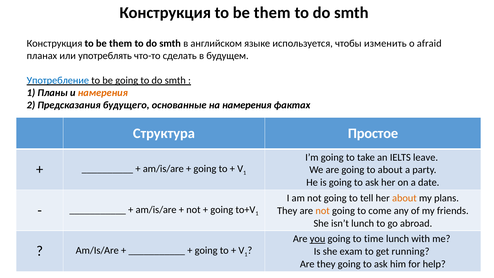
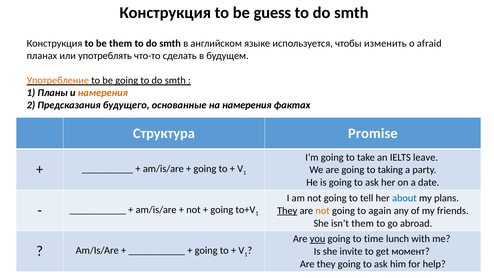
them: them -> guess (272, 13)
Употребление colour: blue -> orange (58, 80)
Простое: Простое -> Promise (373, 133)
to about: about -> taking (390, 170)
about colour: orange -> blue (404, 198)
They underline: none -> present (287, 211)
come: come -> again (380, 211)
isn’t lunch: lunch -> them (363, 223)
exam: exam -> invite (351, 251)
running: running -> момент (411, 251)
